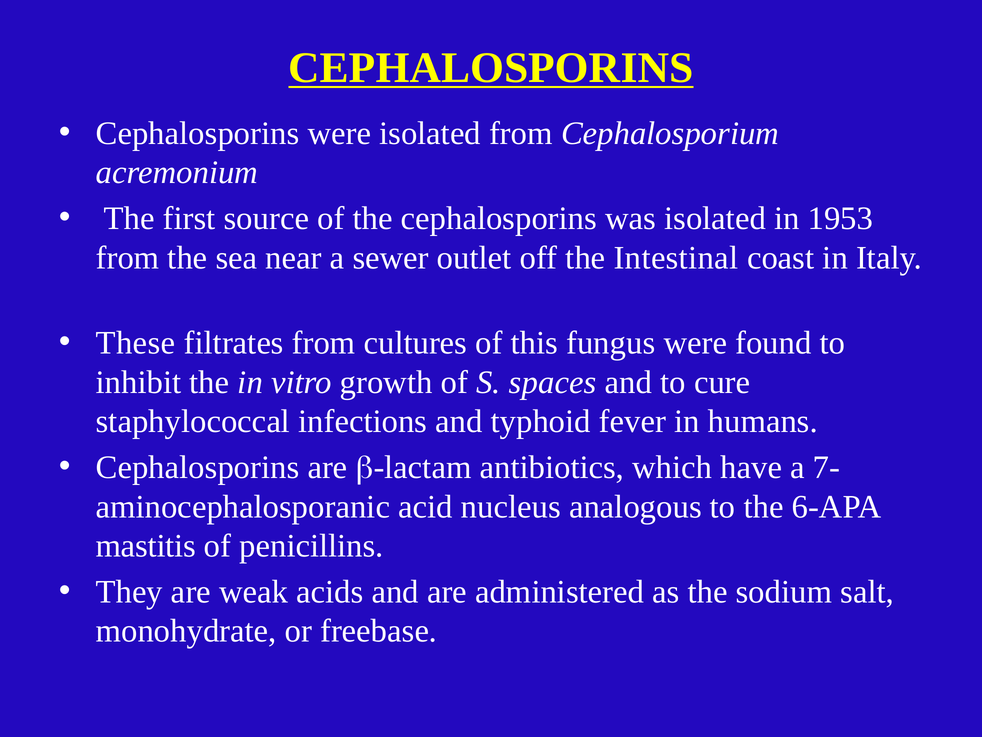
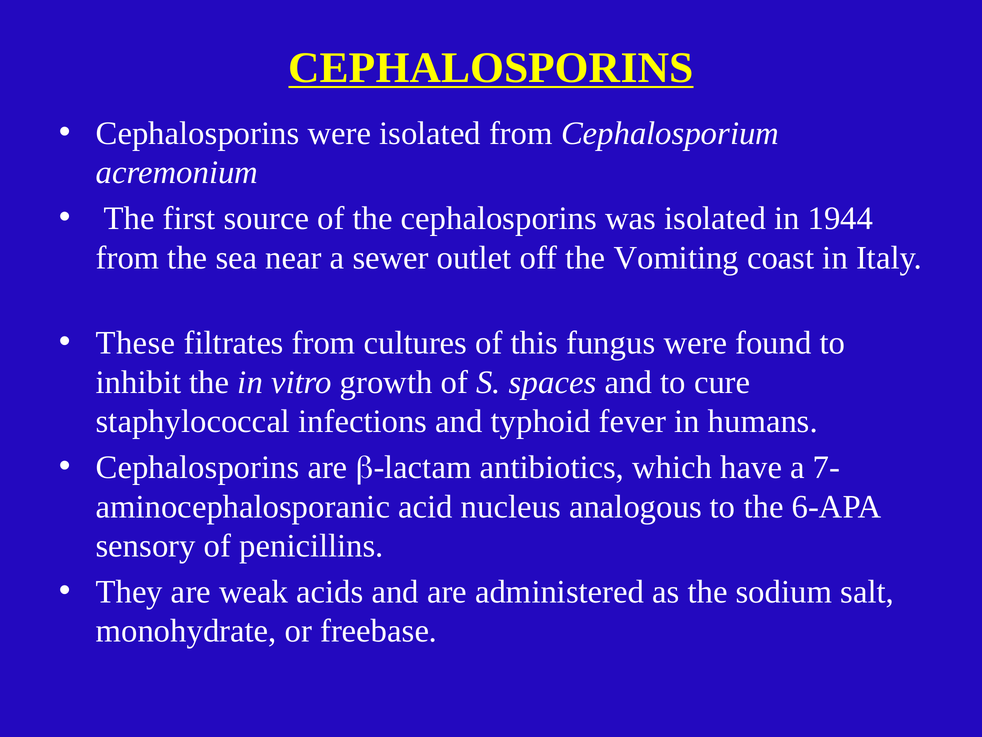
1953: 1953 -> 1944 (840, 218)
Intestinal: Intestinal -> Vomiting (676, 258)
mastitis: mastitis -> sensory (146, 546)
